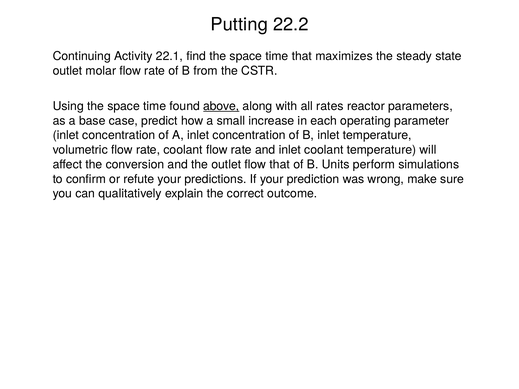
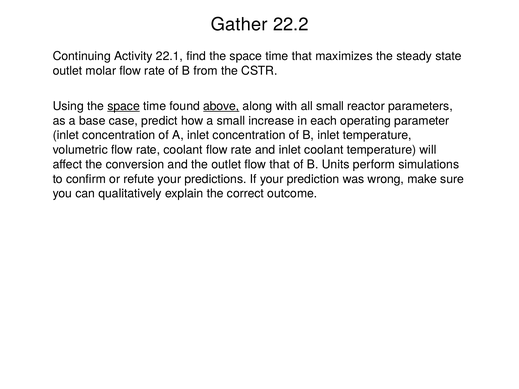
Putting: Putting -> Gather (239, 24)
space underline: none -> present (124, 106)
all rates: rates -> small (330, 106)
